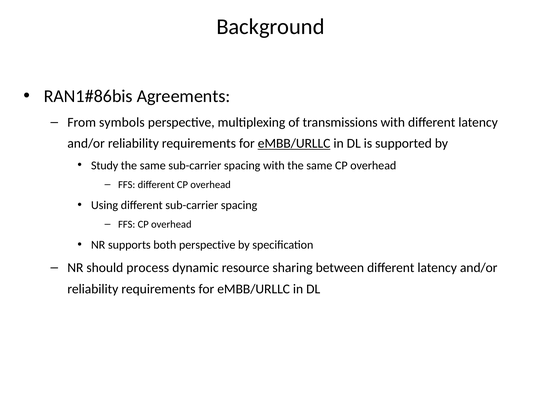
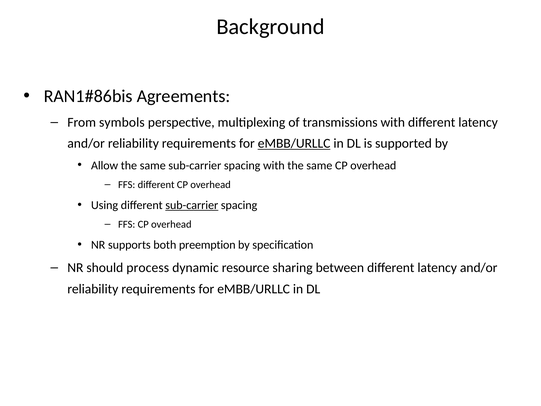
Study: Study -> Allow (105, 165)
sub-carrier underline: none -> present (192, 205)
both perspective: perspective -> preemption (207, 245)
